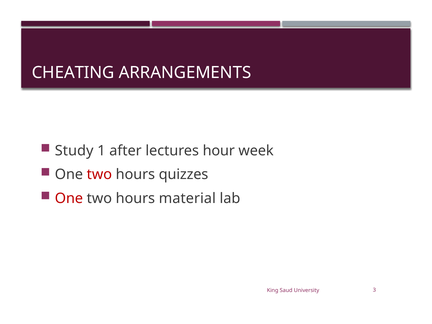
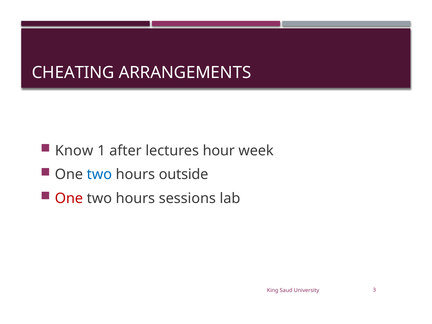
Study: Study -> Know (74, 151)
two colour: red -> blue (99, 175)
quizzes: quizzes -> outside (184, 175)
material: material -> sessions (187, 198)
